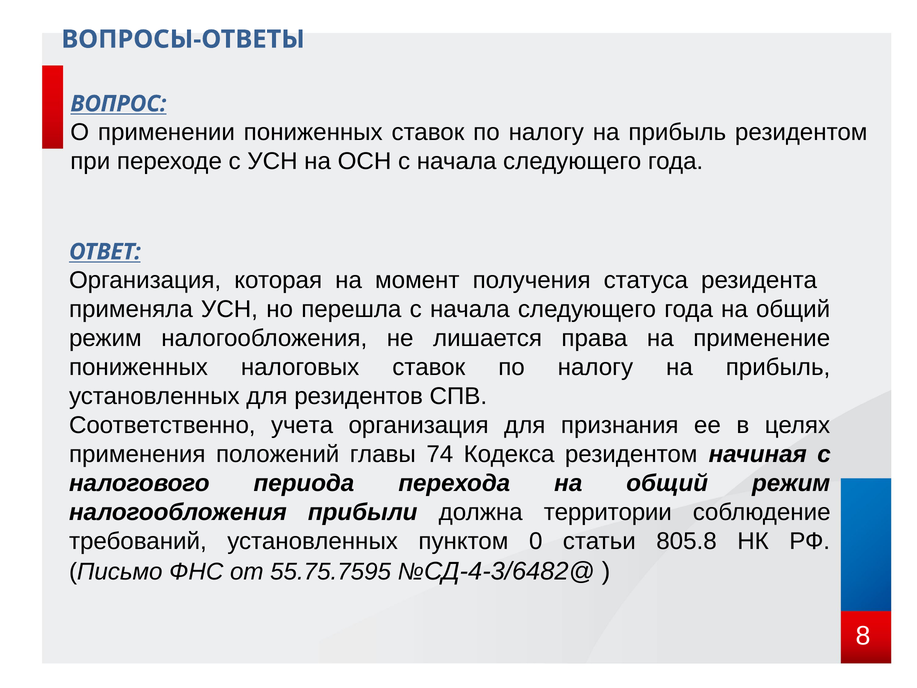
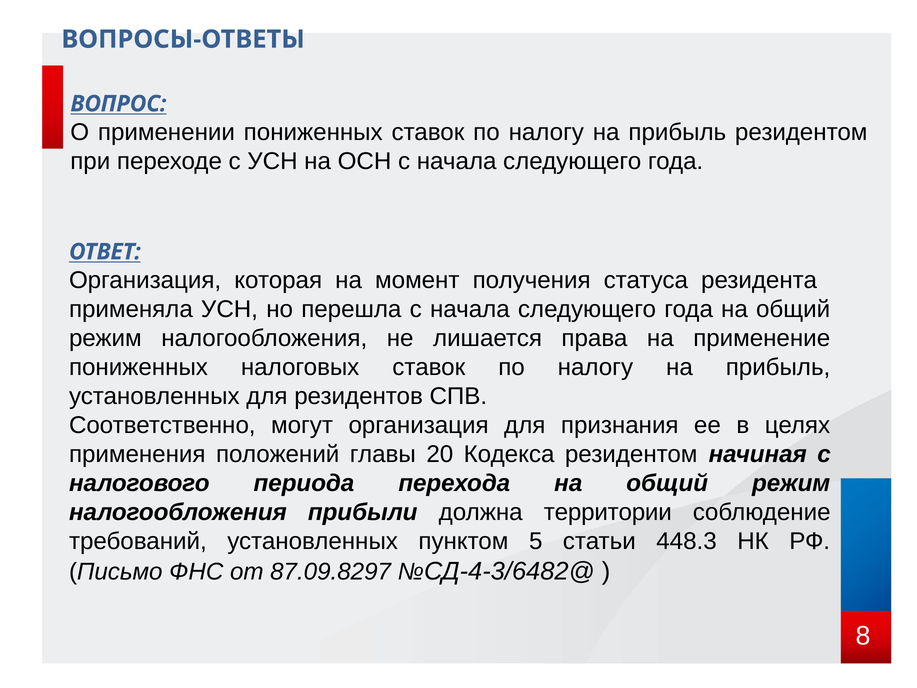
учета: учета -> могут (302, 425)
74: 74 -> 20 (440, 454)
0: 0 -> 5 (536, 541)
805.8: 805.8 -> 448.3 (687, 541)
55.75.7595: 55.75.7595 -> 87.09.8297 (331, 572)
